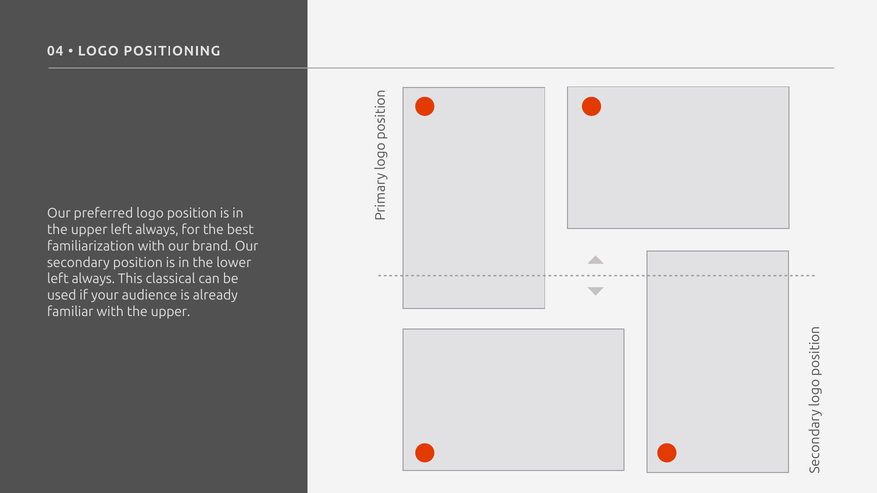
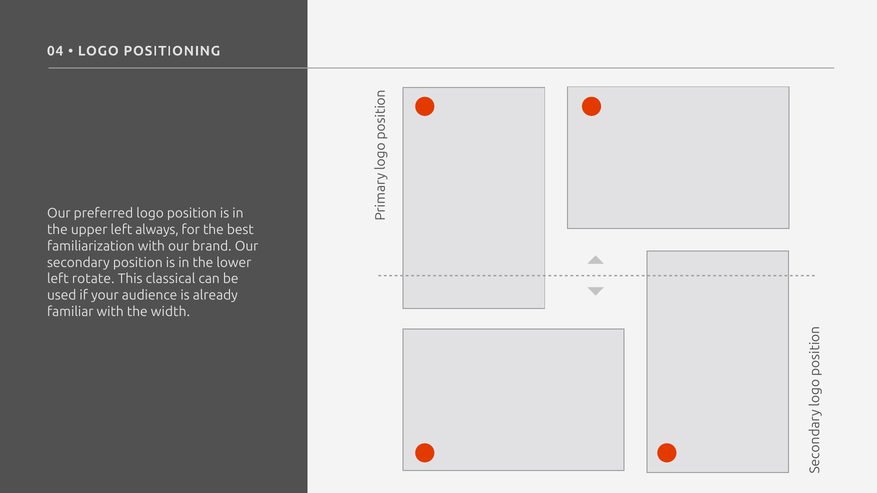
always: always -> rotate (93, 279)
with the upper: upper -> width (170, 312)
